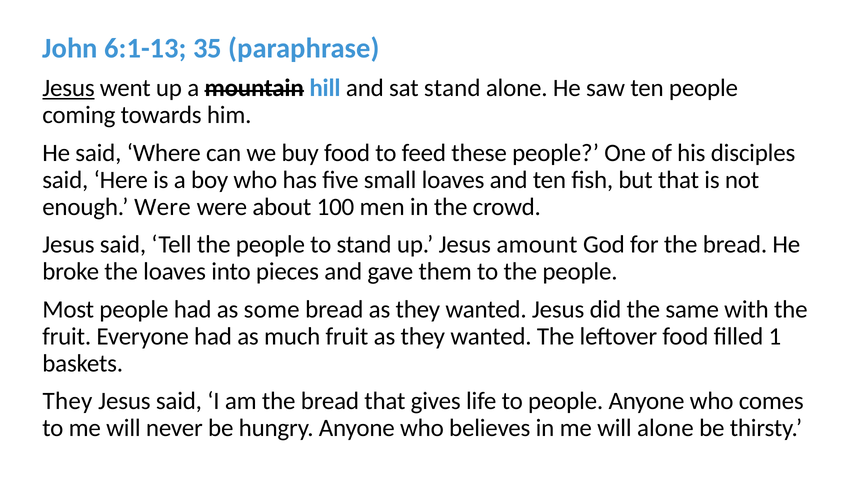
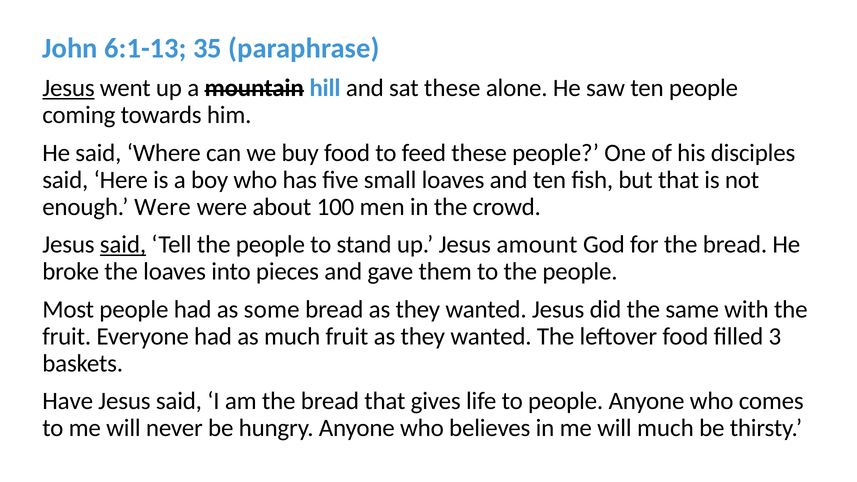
sat stand: stand -> these (452, 88)
said underline: none -> present (123, 245)
1: 1 -> 3 (775, 336)
They: They -> Have (68, 401)
will alone: alone -> much (665, 428)
